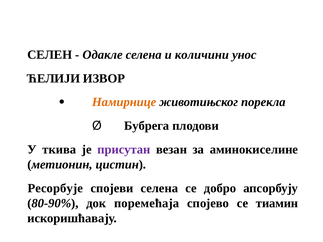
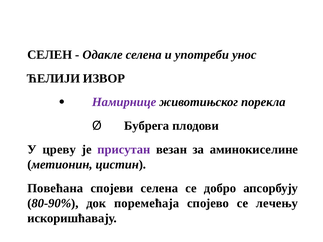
количини: количини -> употреби (202, 55)
Намирнице colour: orange -> purple (124, 102)
ткива: ткива -> цреву (59, 150)
Ресорбује: Ресорбује -> Повећана (55, 188)
тиамин: тиамин -> лечењу (277, 203)
